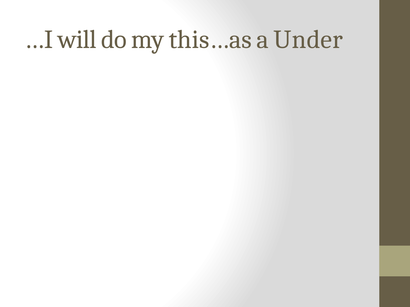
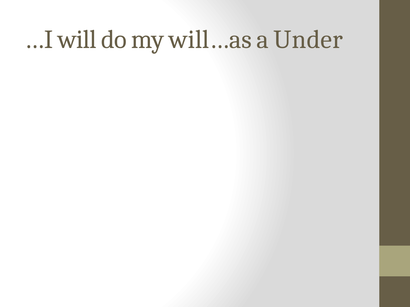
this…as: this…as -> will…as (210, 40)
